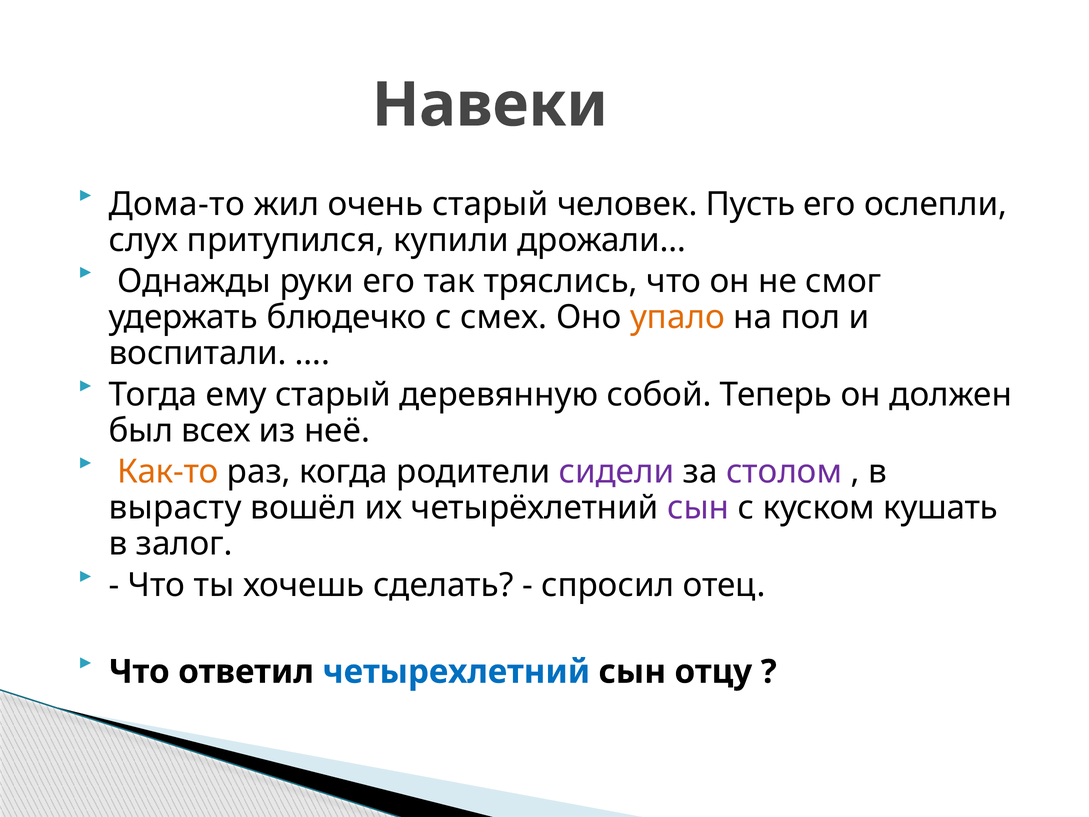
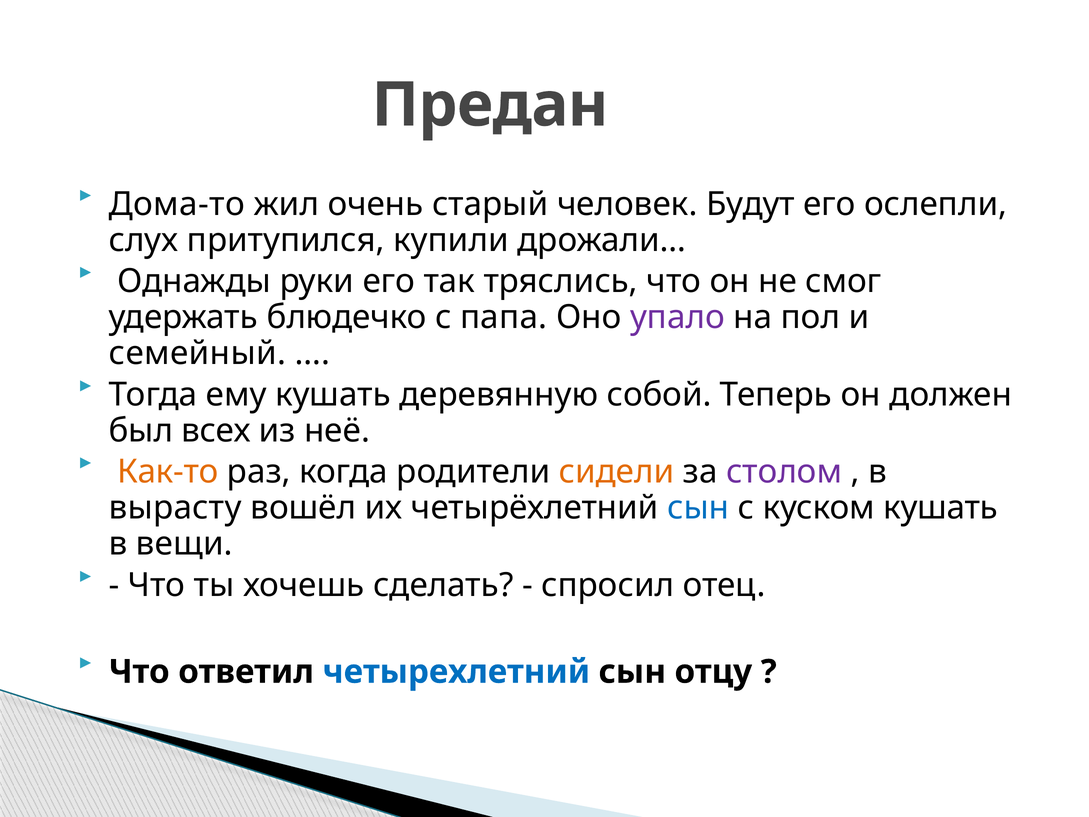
Навеки: Навеки -> Предан (490, 105)
Пусть: Пусть -> Будут (751, 204)
смех: смех -> папа (504, 317)
упало colour: orange -> purple (677, 317)
воспитали: воспитали -> семейный (197, 353)
ему старый: старый -> кушать (333, 395)
сидели colour: purple -> orange (617, 472)
сын colour: purple -> blue (698, 508)
залог: залог -> вещи (184, 544)
